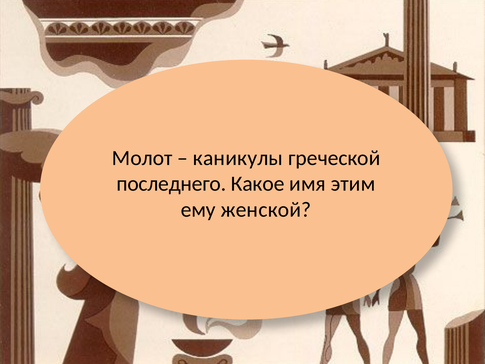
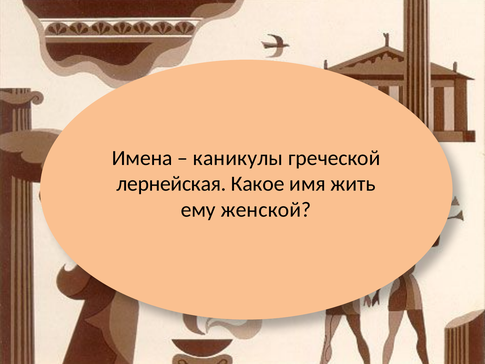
Молот: Молот -> Имена (142, 158)
последнего: последнего -> лернейская (171, 184)
этим: этим -> жить (353, 184)
